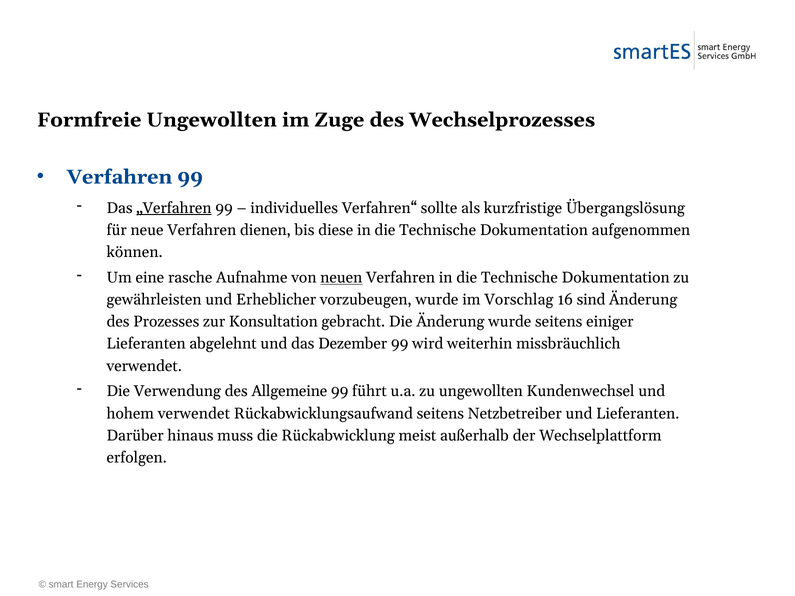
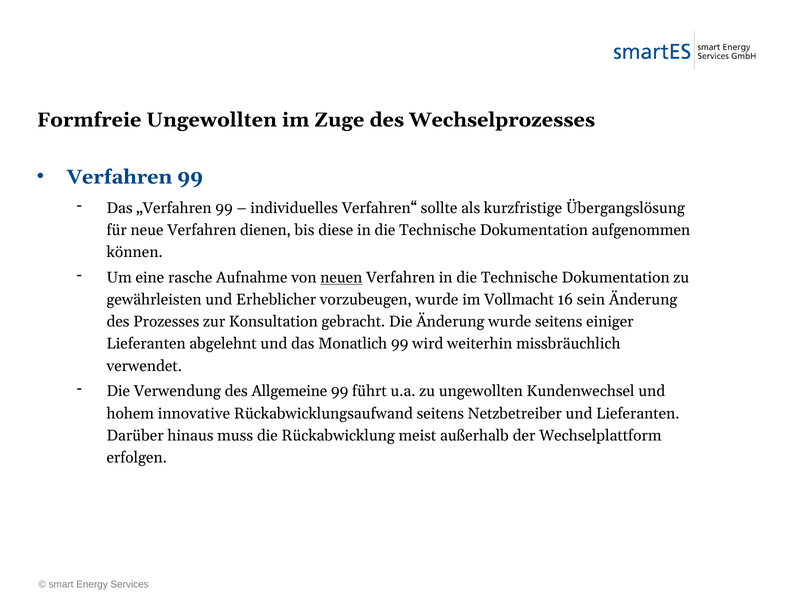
„Verfahren underline: present -> none (174, 208)
Vorschlag: Vorschlag -> Vollmacht (519, 300)
sind: sind -> sein (591, 300)
Dezember: Dezember -> Monatlich (353, 344)
hohem verwendet: verwendet -> innovative (194, 414)
